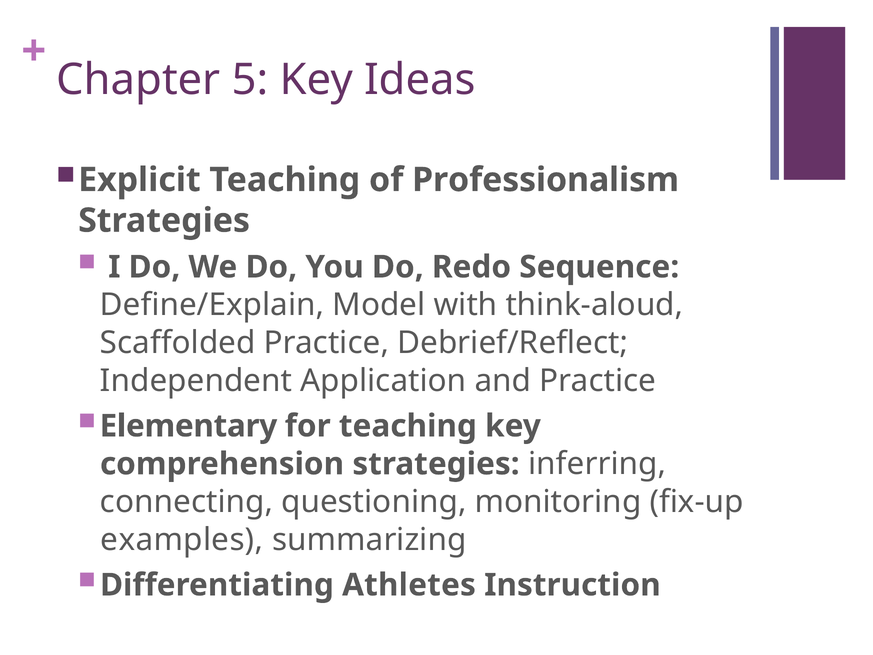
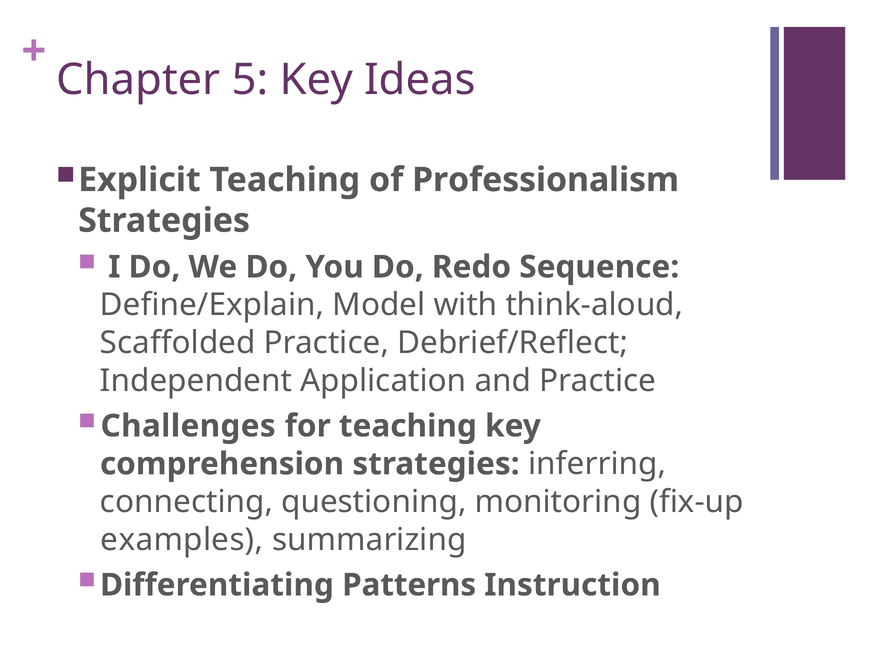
Elementary: Elementary -> Challenges (188, 426)
Athletes: Athletes -> Patterns (409, 585)
